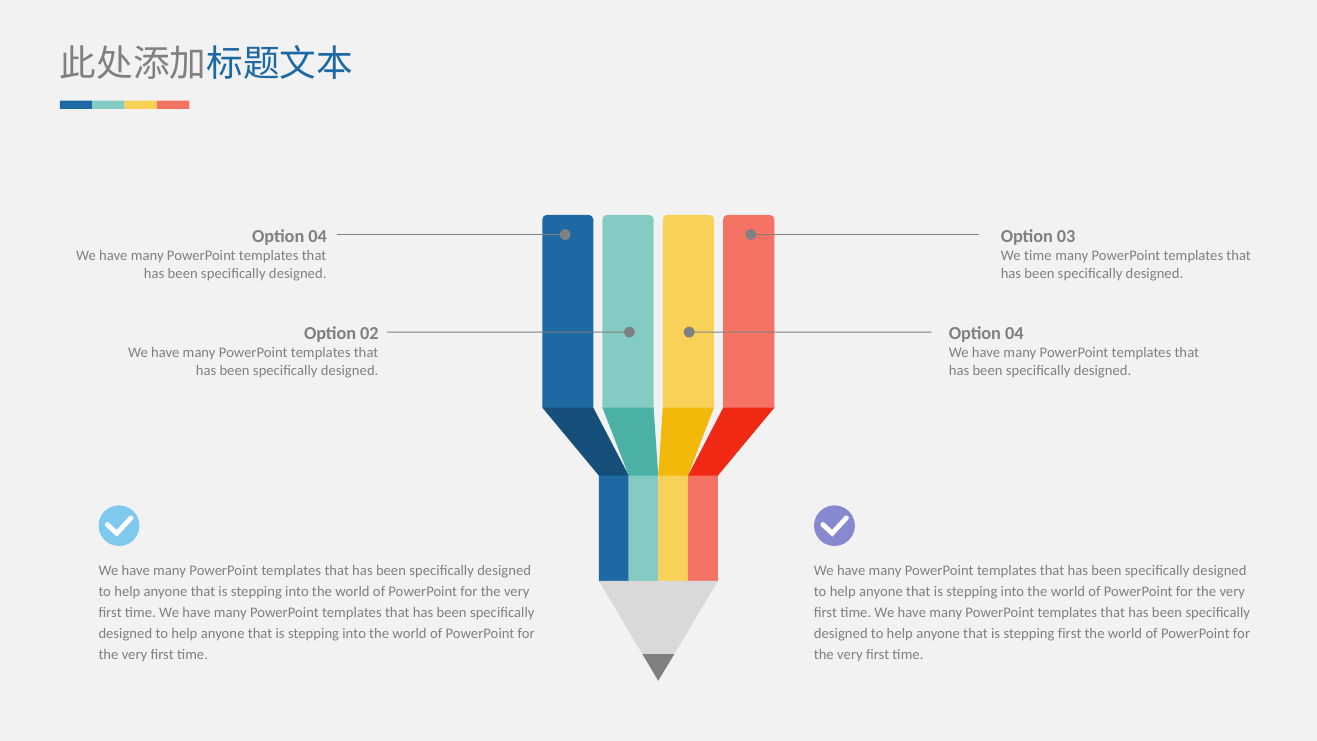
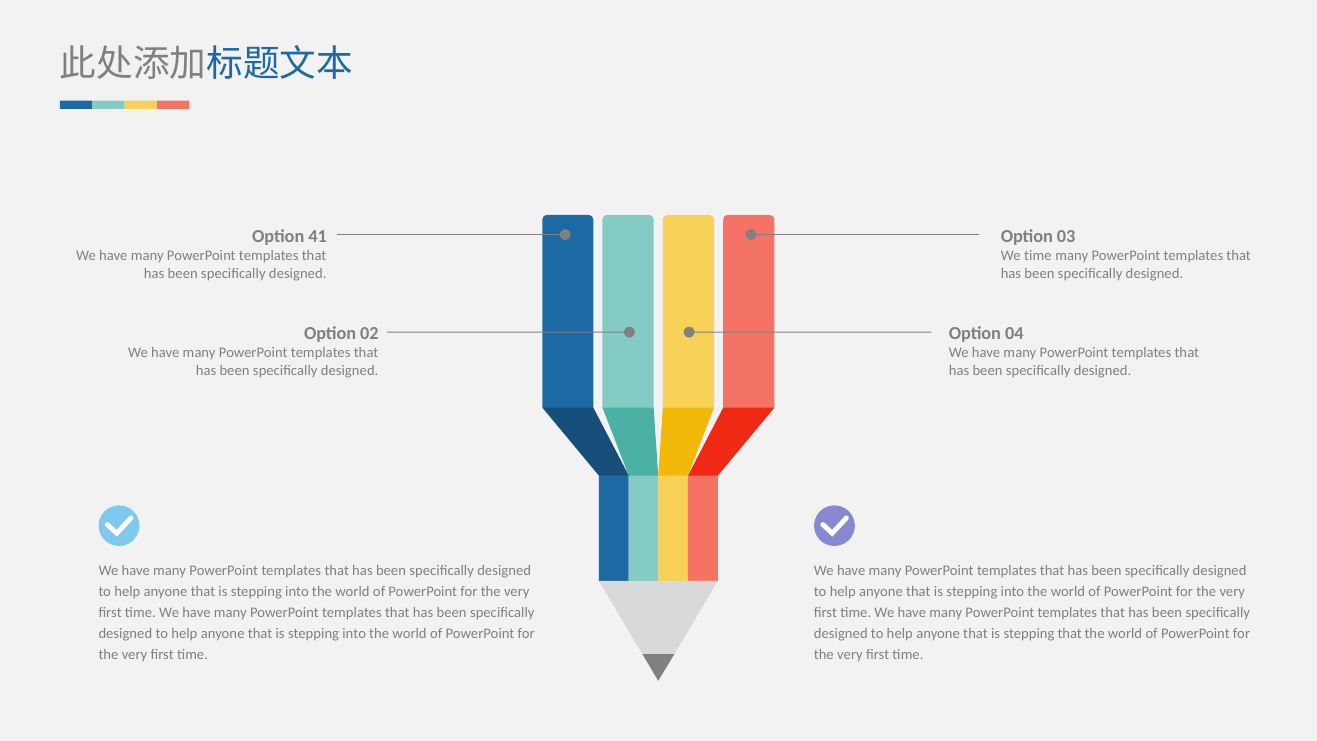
04: 04 -> 41 (318, 236)
stepping first: first -> that (1070, 633)
